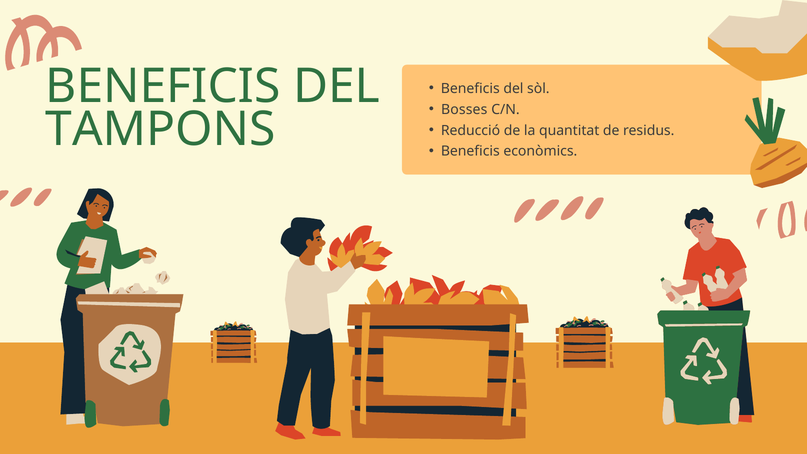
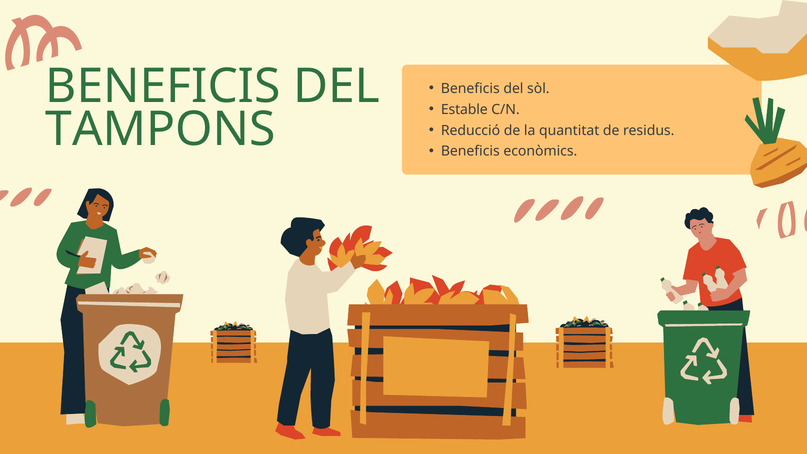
Bosses: Bosses -> Estable (464, 110)
